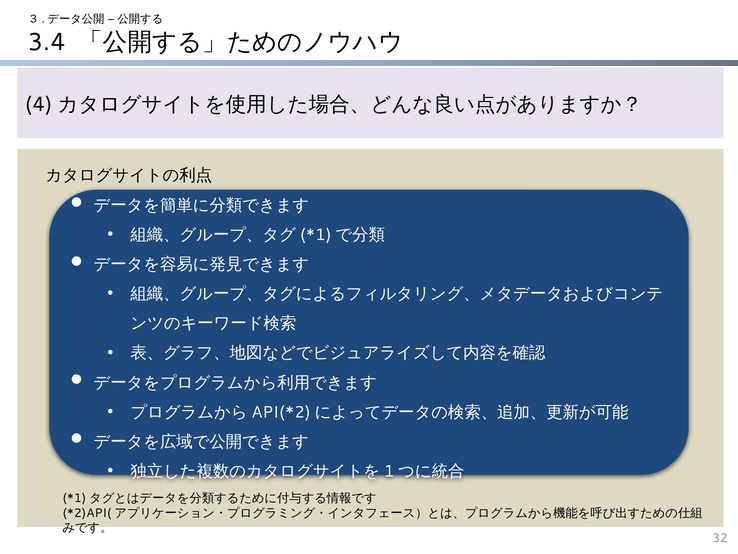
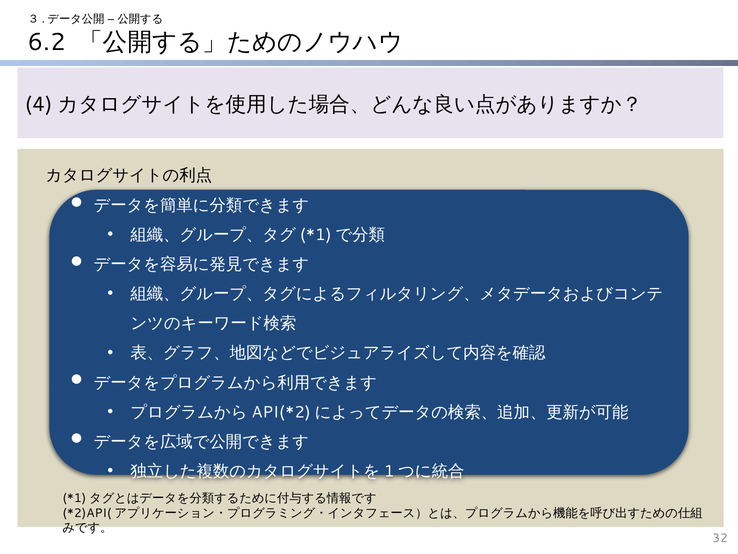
3.4: 3.4 -> 6.2 (47, 42)
